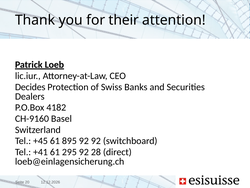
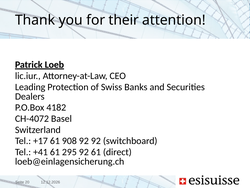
Decides: Decides -> Leading (30, 87)
CH-9160: CH-9160 -> CH-4072 (32, 118)
+45: +45 -> +17 (40, 141)
895: 895 -> 908 (69, 141)
92 28: 28 -> 61 (96, 152)
